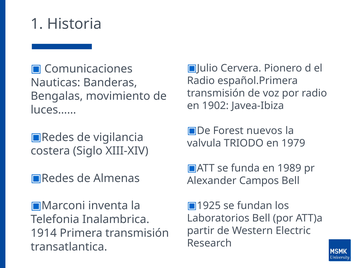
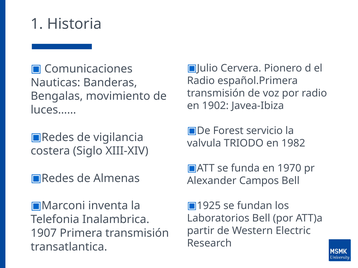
nuevos: nuevos -> servicio (264, 131)
1979: 1979 -> 1982 (293, 143)
1989: 1989 -> 1970 (289, 169)
1914: 1914 -> 1907 (44, 233)
